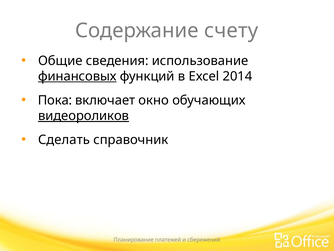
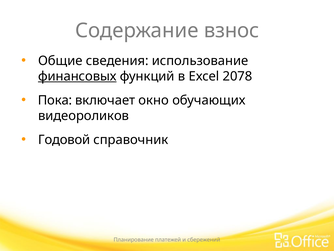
счету: счету -> взнос (231, 31)
2014: 2014 -> 2078 (237, 76)
видеороликов underline: present -> none (84, 116)
Сделать: Сделать -> Годовой (64, 140)
